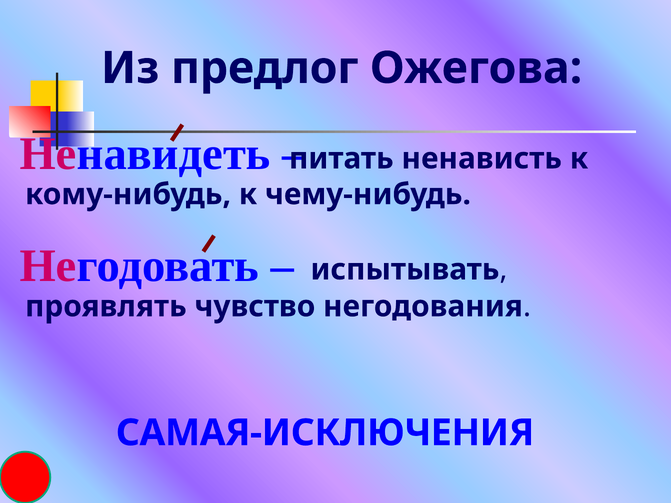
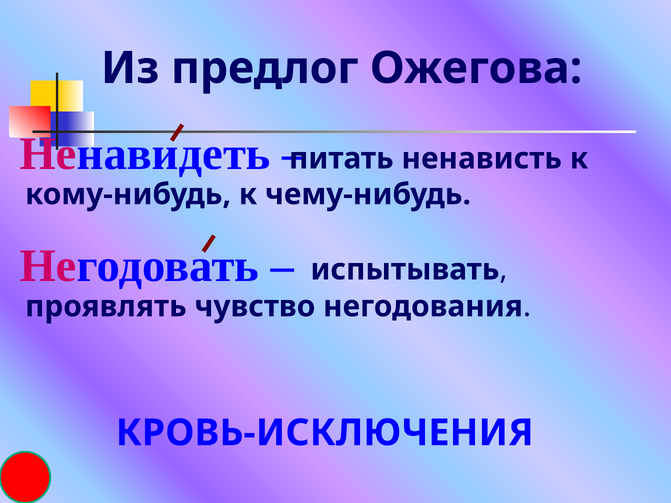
САМАЯ-ИСКЛЮЧЕНИЯ: САМАЯ-ИСКЛЮЧЕНИЯ -> КРОВЬ-ИСКЛЮЧЕНИЯ (325, 433)
